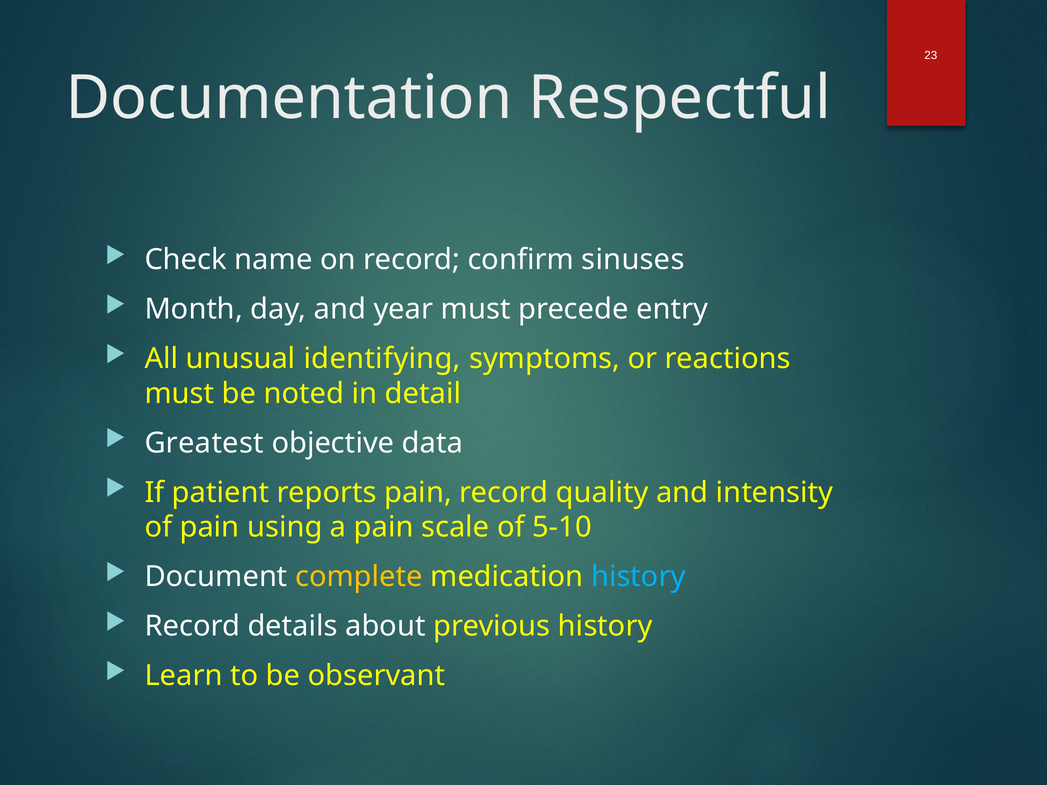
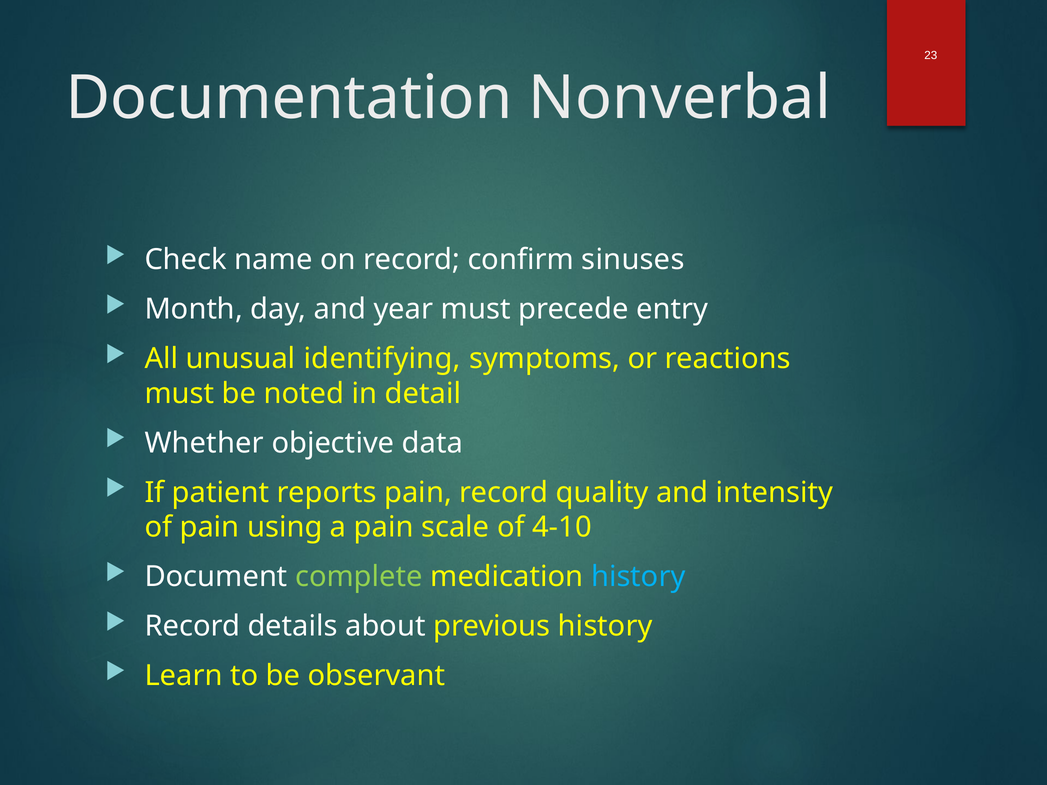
Respectful: Respectful -> Nonverbal (680, 98)
Greatest: Greatest -> Whether (204, 443)
5-10: 5-10 -> 4-10 (562, 527)
complete colour: yellow -> light green (359, 577)
